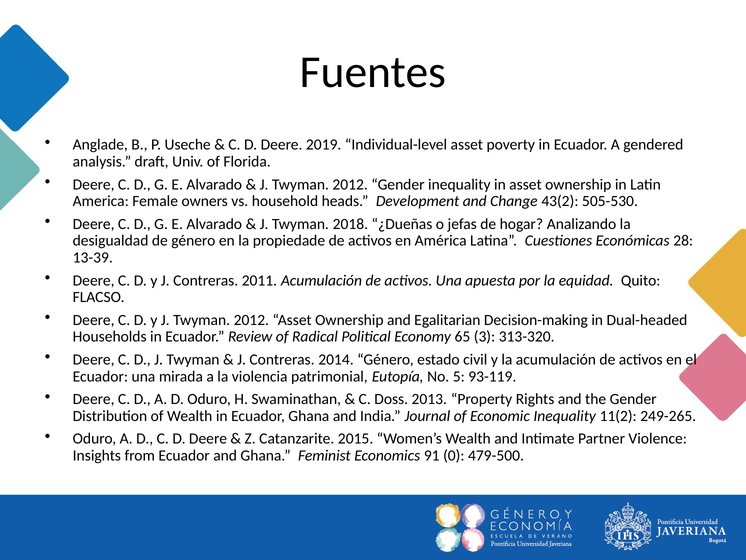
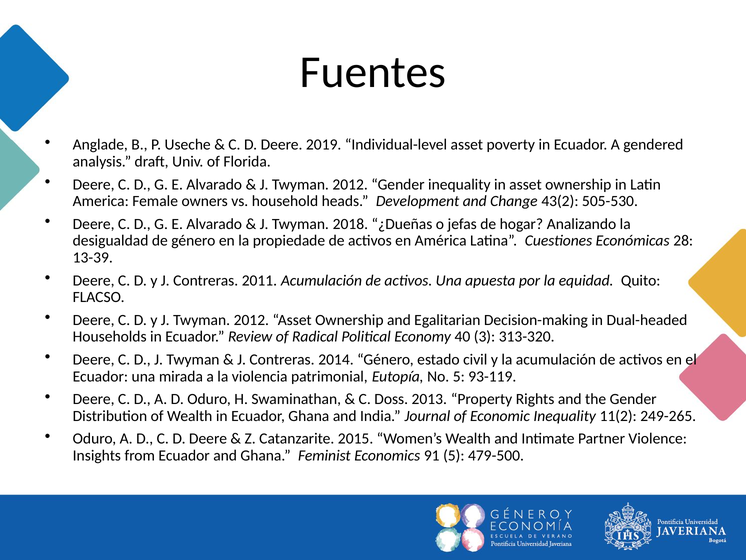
65: 65 -> 40 (462, 337)
91 0: 0 -> 5 (454, 455)
